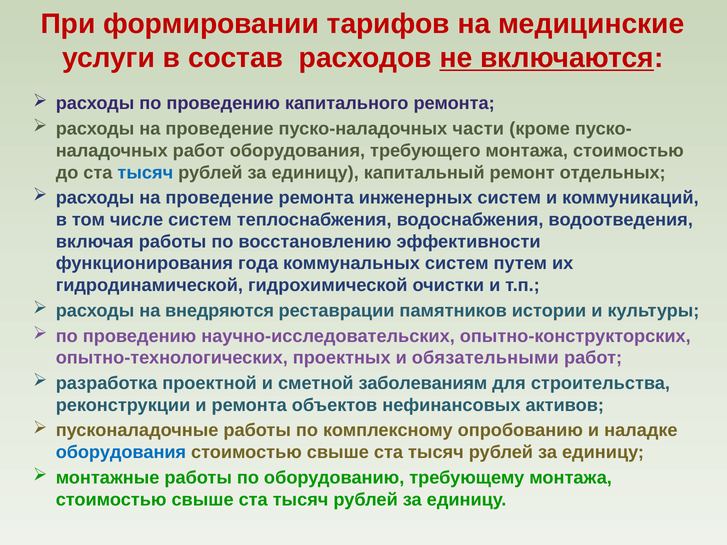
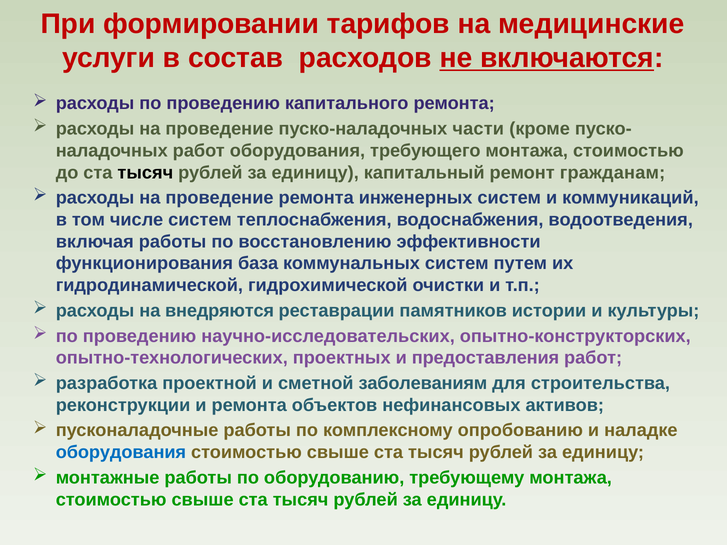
тысяч colour: blue -> black (145, 173)
отдельных: отдельных -> гражданам (612, 173)
года: года -> база (258, 263)
обязательными: обязательными -> предоставления (485, 358)
